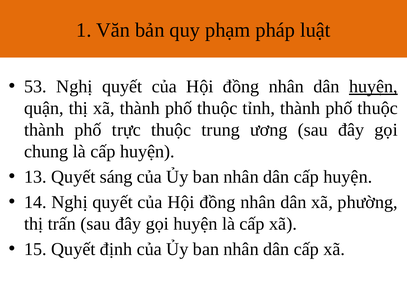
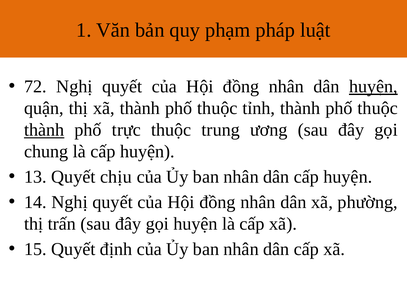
53: 53 -> 72 (35, 87)
thành underline: none -> present (44, 130)
sáng: sáng -> chịu (116, 177)
